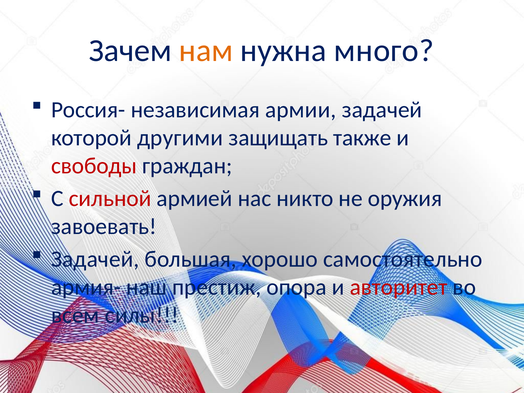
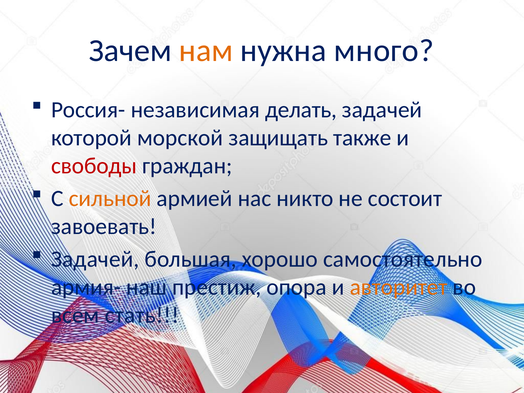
армии: армии -> делать (301, 110)
другими: другими -> морской (180, 138)
сильной colour: red -> orange (110, 199)
оружия: оружия -> состоит (405, 199)
авторитет colour: red -> orange (399, 287)
силы: силы -> стать (142, 315)
